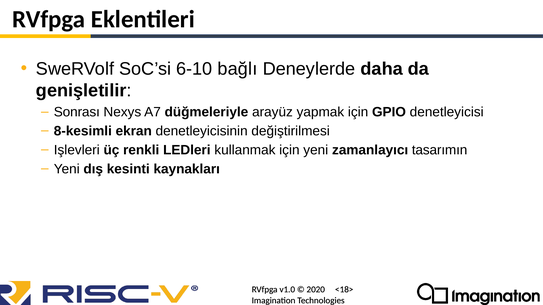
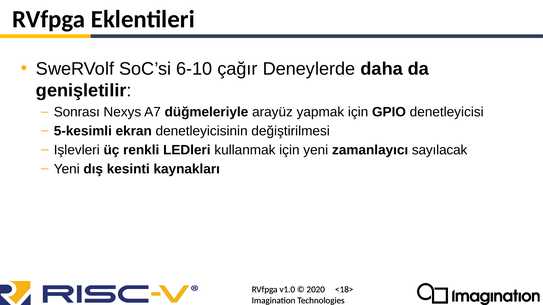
bağlı: bağlı -> çağır (238, 69)
8-kesimli: 8-kesimli -> 5-kesimli (83, 131)
tasarımın: tasarımın -> sayılacak (440, 150)
